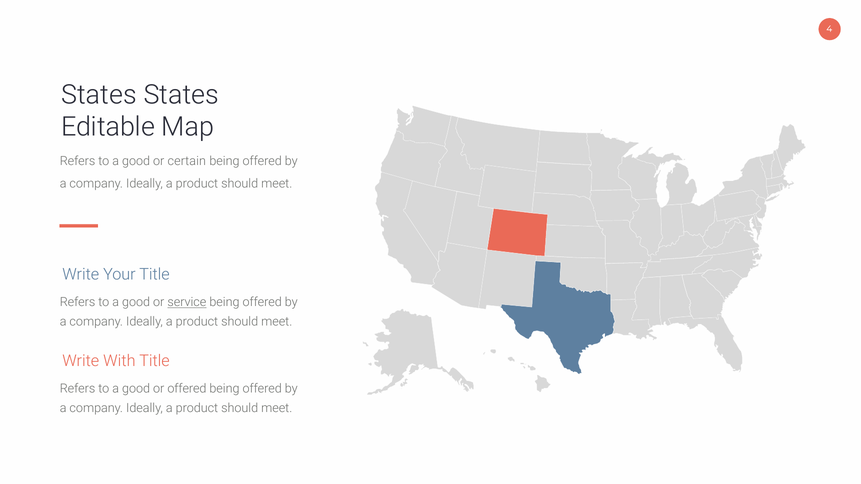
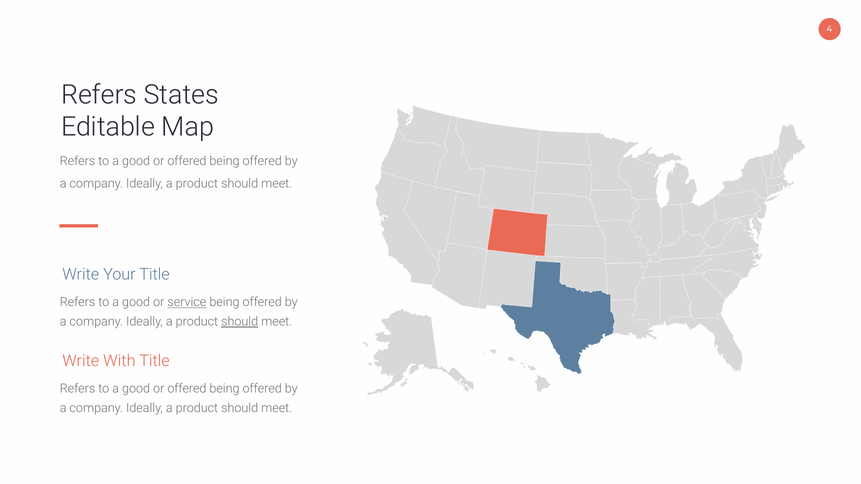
States: States -> Refers (99, 95)
certain: certain -> offered (187, 161)
should underline: none -> present (240, 322)
